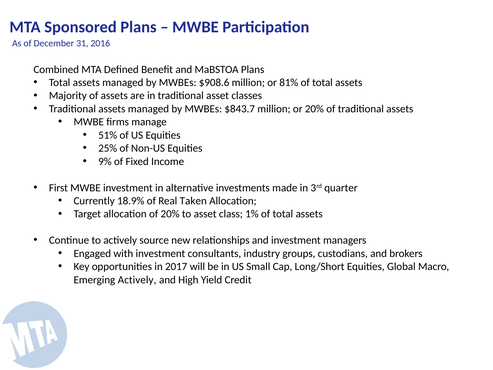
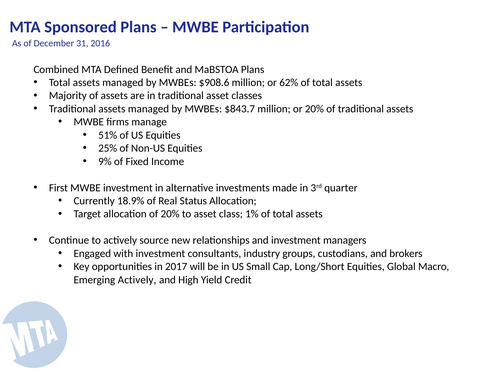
81%: 81% -> 62% (289, 82)
Taken: Taken -> Status (193, 201)
